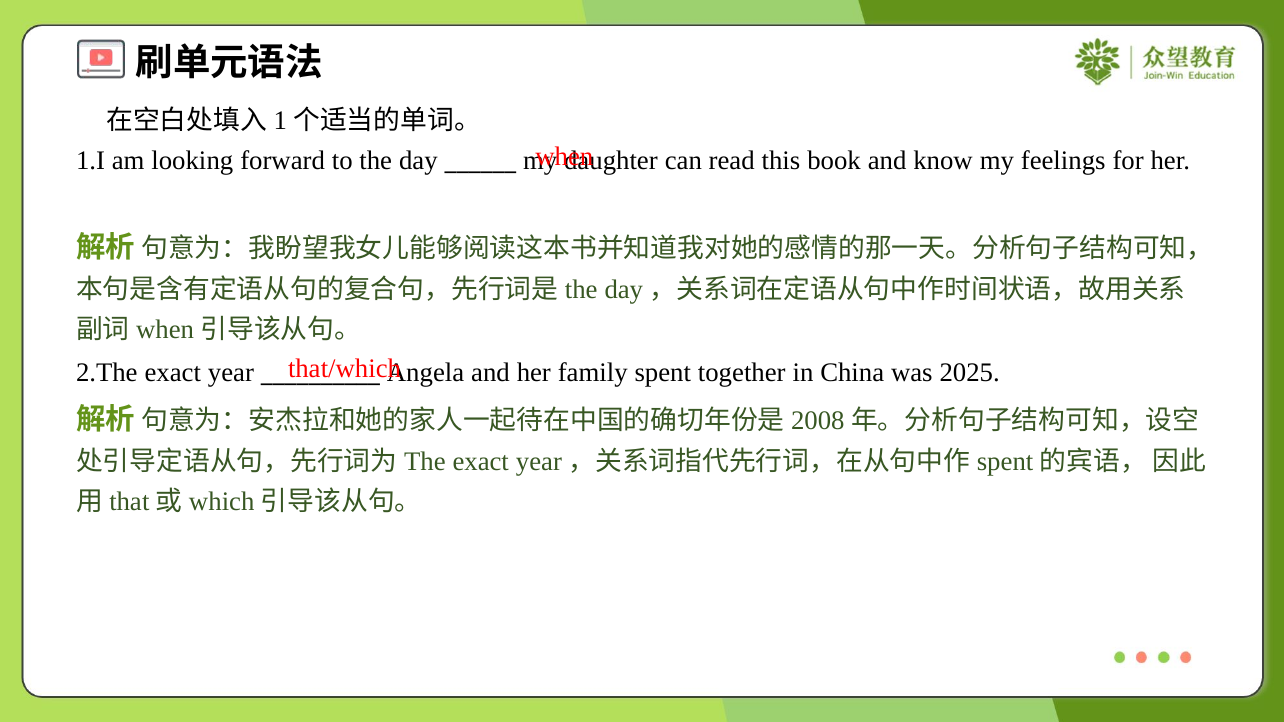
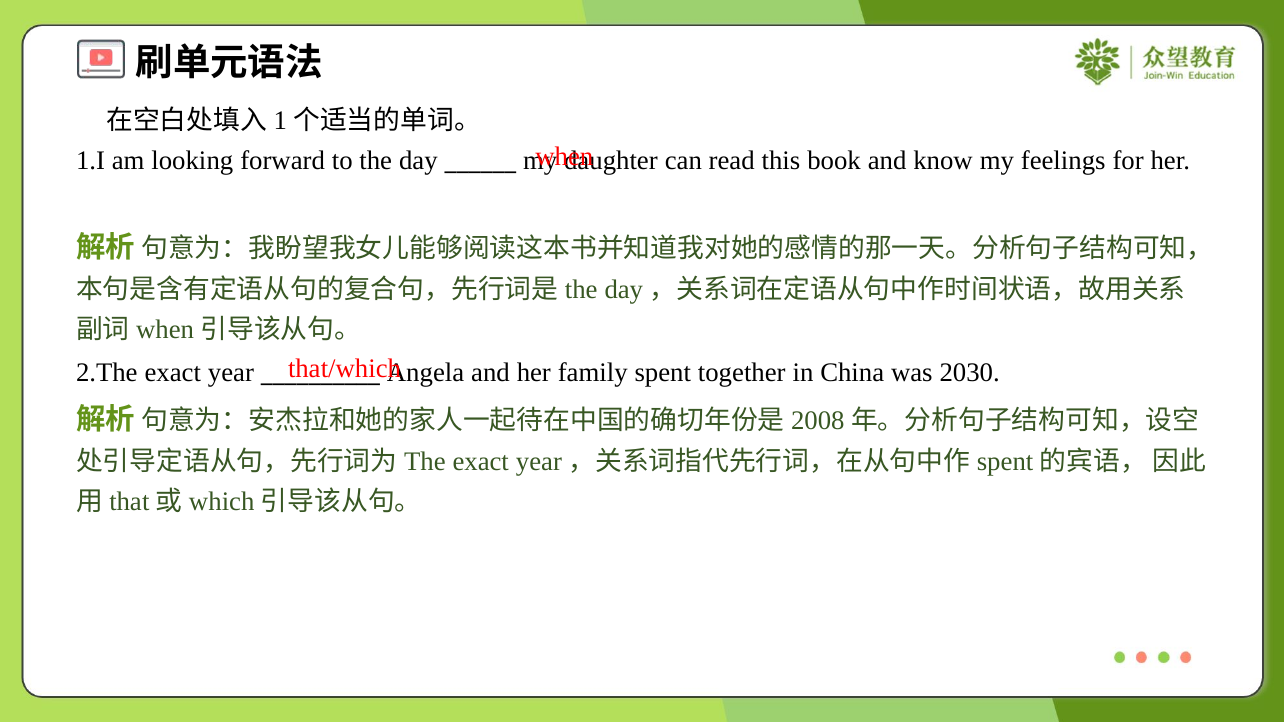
2025: 2025 -> 2030 (970, 373)
